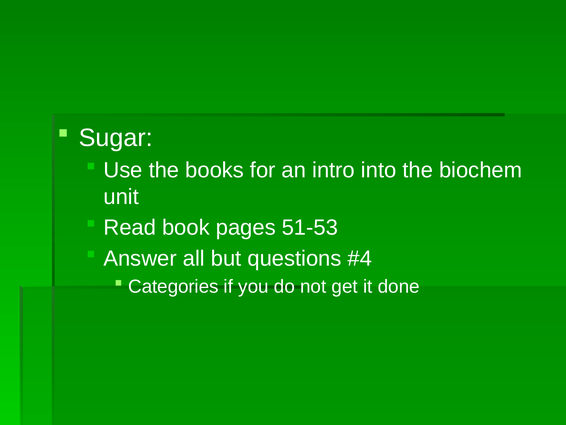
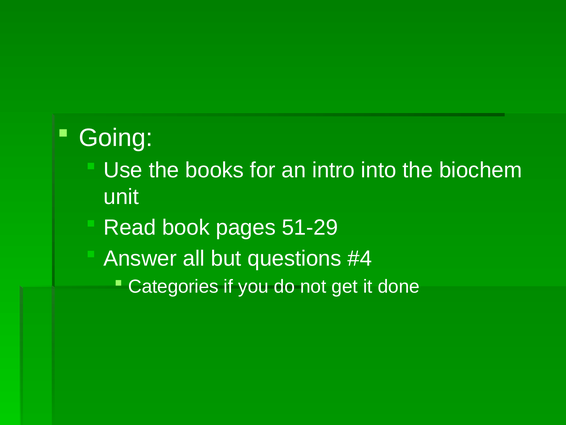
Sugar: Sugar -> Going (116, 138)
51-53: 51-53 -> 51-29 (310, 227)
